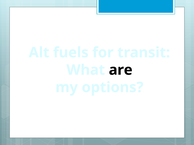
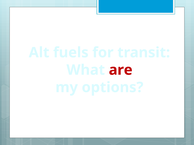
are colour: black -> red (121, 70)
